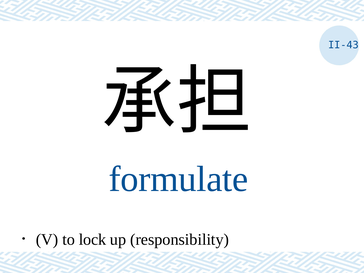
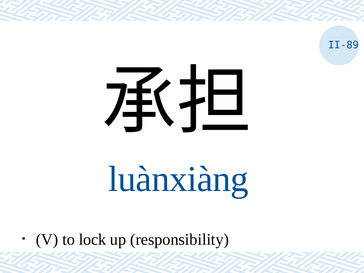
II-43: II-43 -> II-89 (343, 45)
formulate: formulate -> luànxiàng (178, 179)
